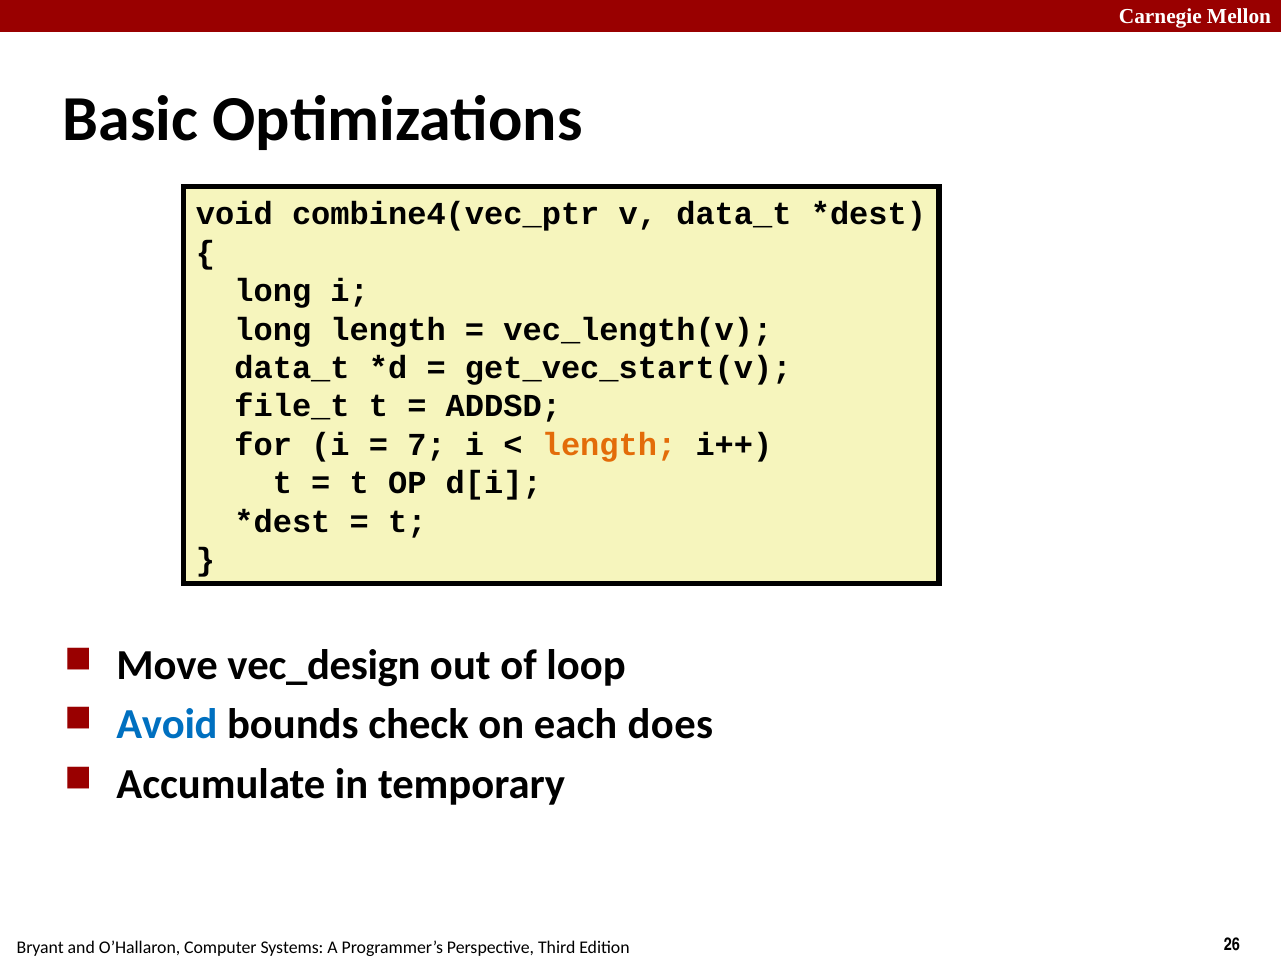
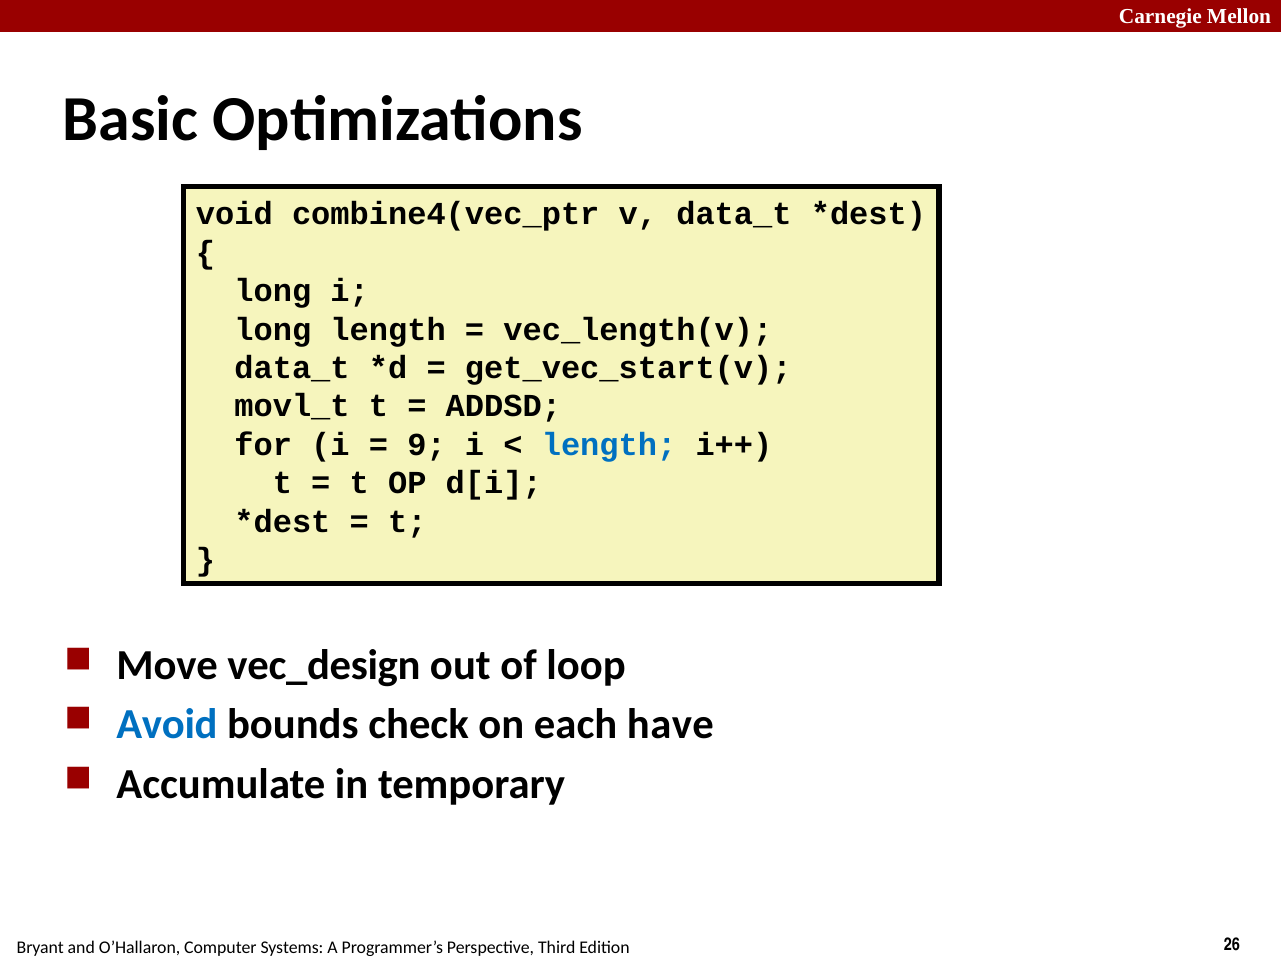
file_t: file_t -> movl_t (292, 406)
7: 7 -> 9 (427, 445)
length colour: orange -> blue (609, 445)
does: does -> have (670, 725)
